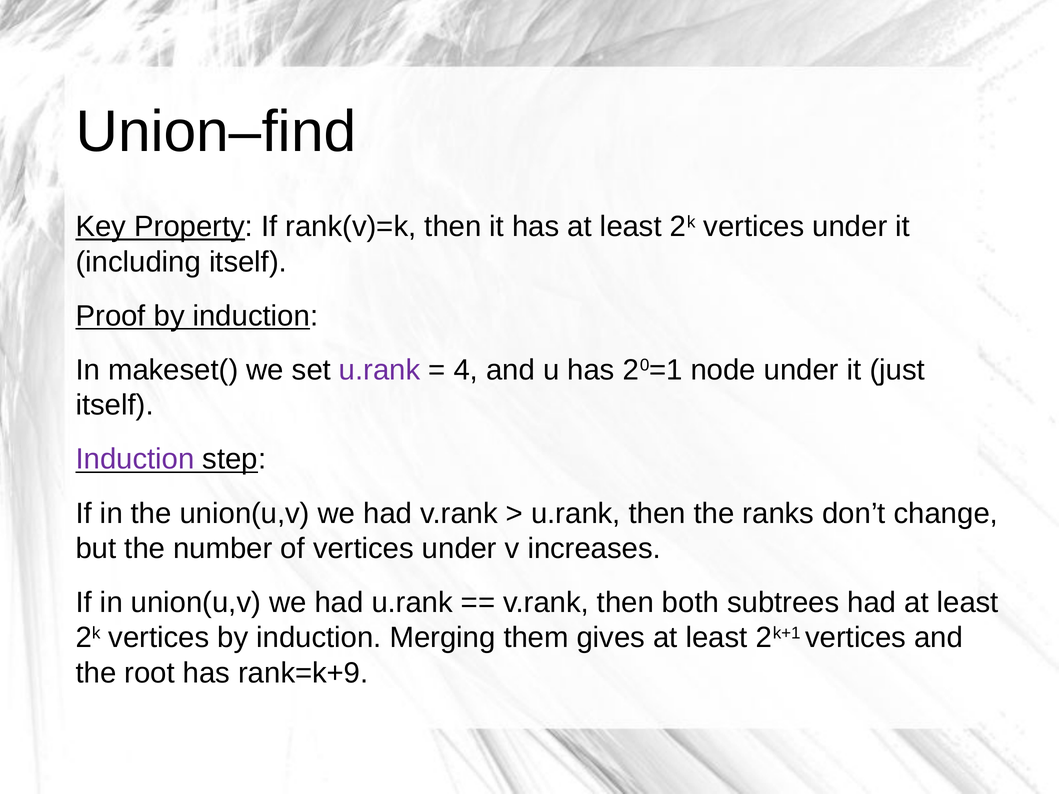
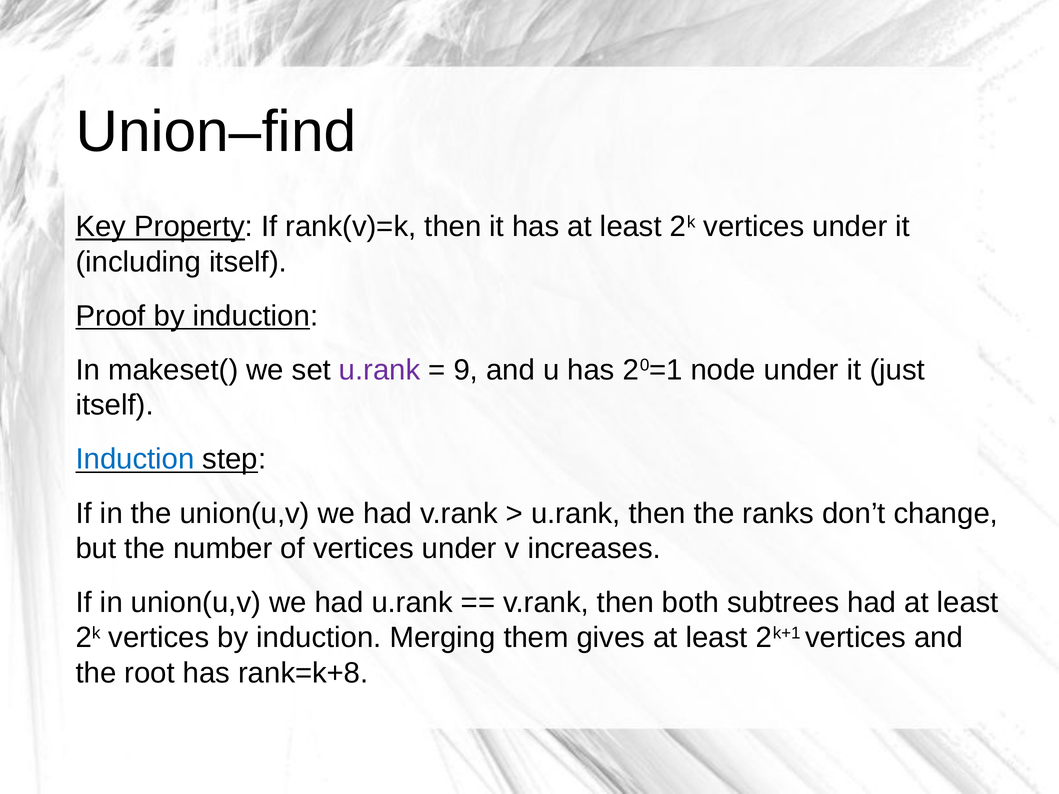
4: 4 -> 9 (466, 370)
Induction colour: purple -> blue (135, 459)
rank=k+9: rank=k+9 -> rank=k+8 (303, 673)
